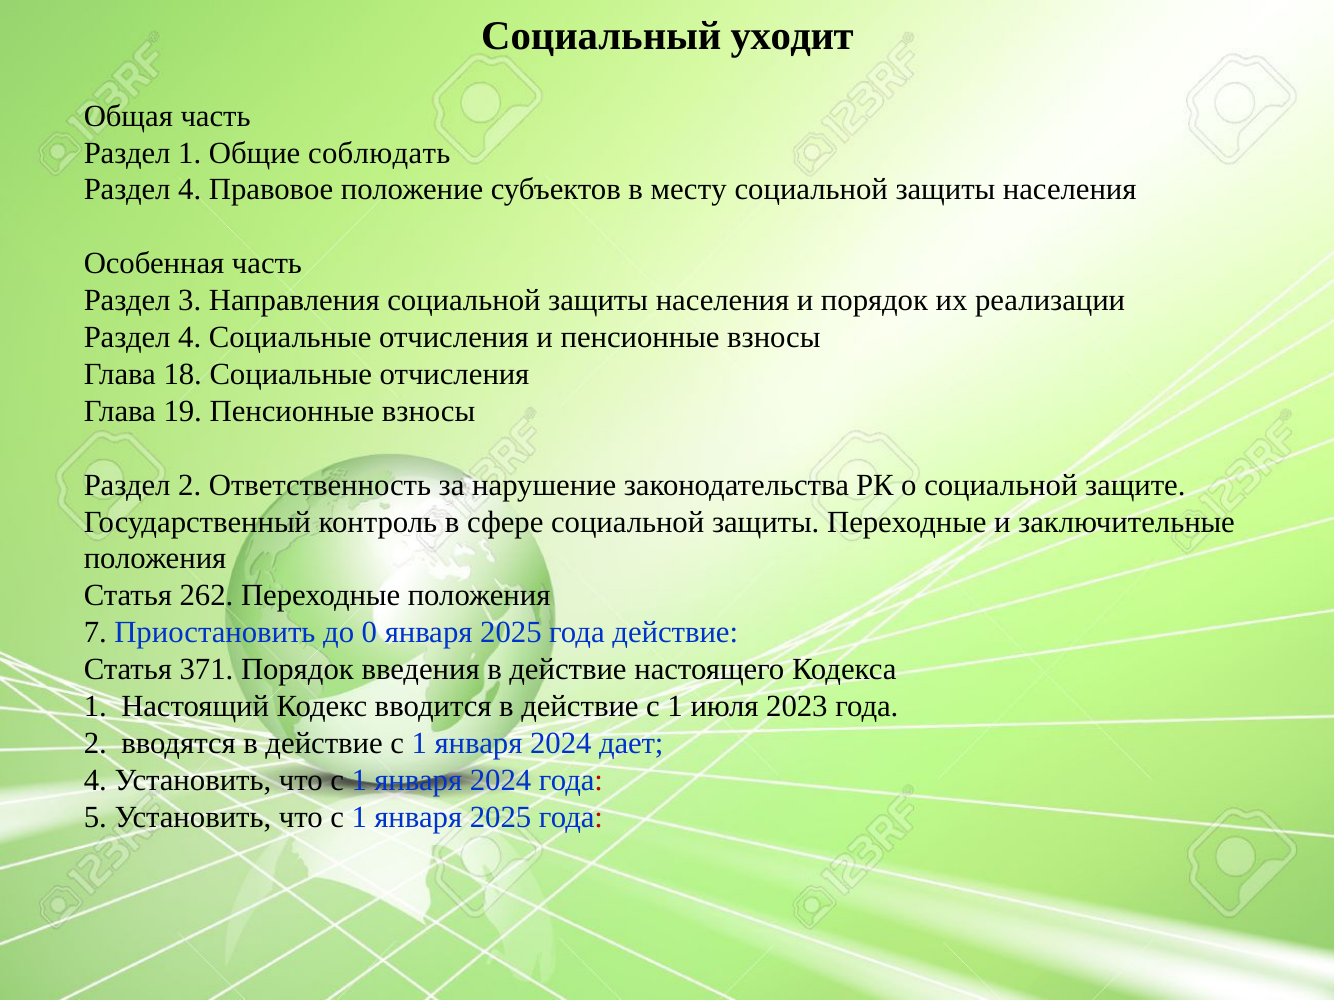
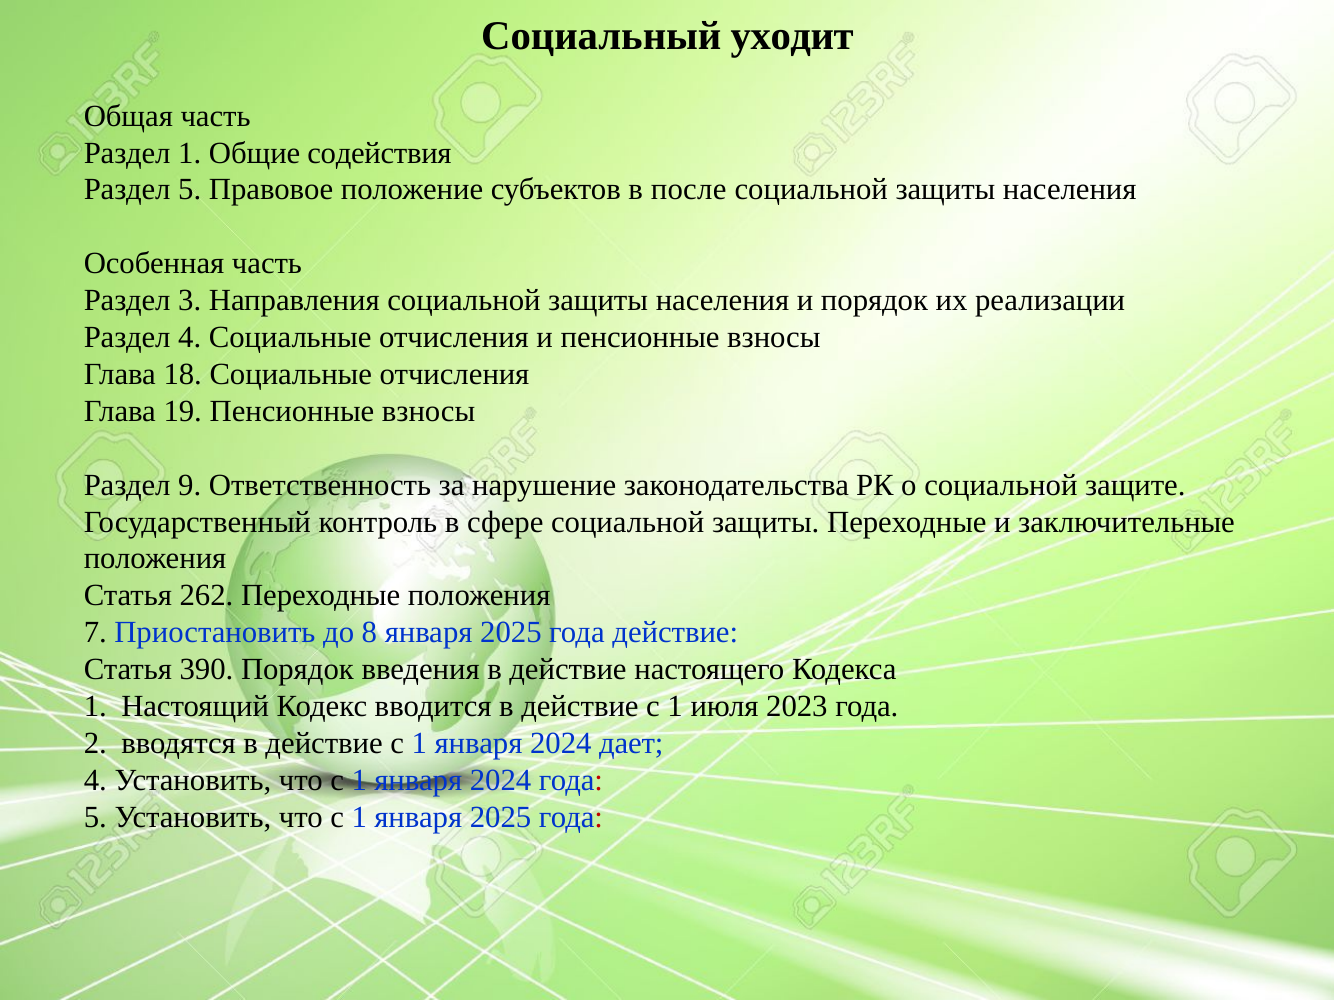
соблюдать: соблюдать -> содействия (379, 153)
4: 4 -> 5 (190, 190)
месту: месту -> после (689, 190)
Раздел 2: 2 -> 9 (190, 485)
0: 0 -> 8 (369, 633)
371: 371 -> 390 (207, 670)
